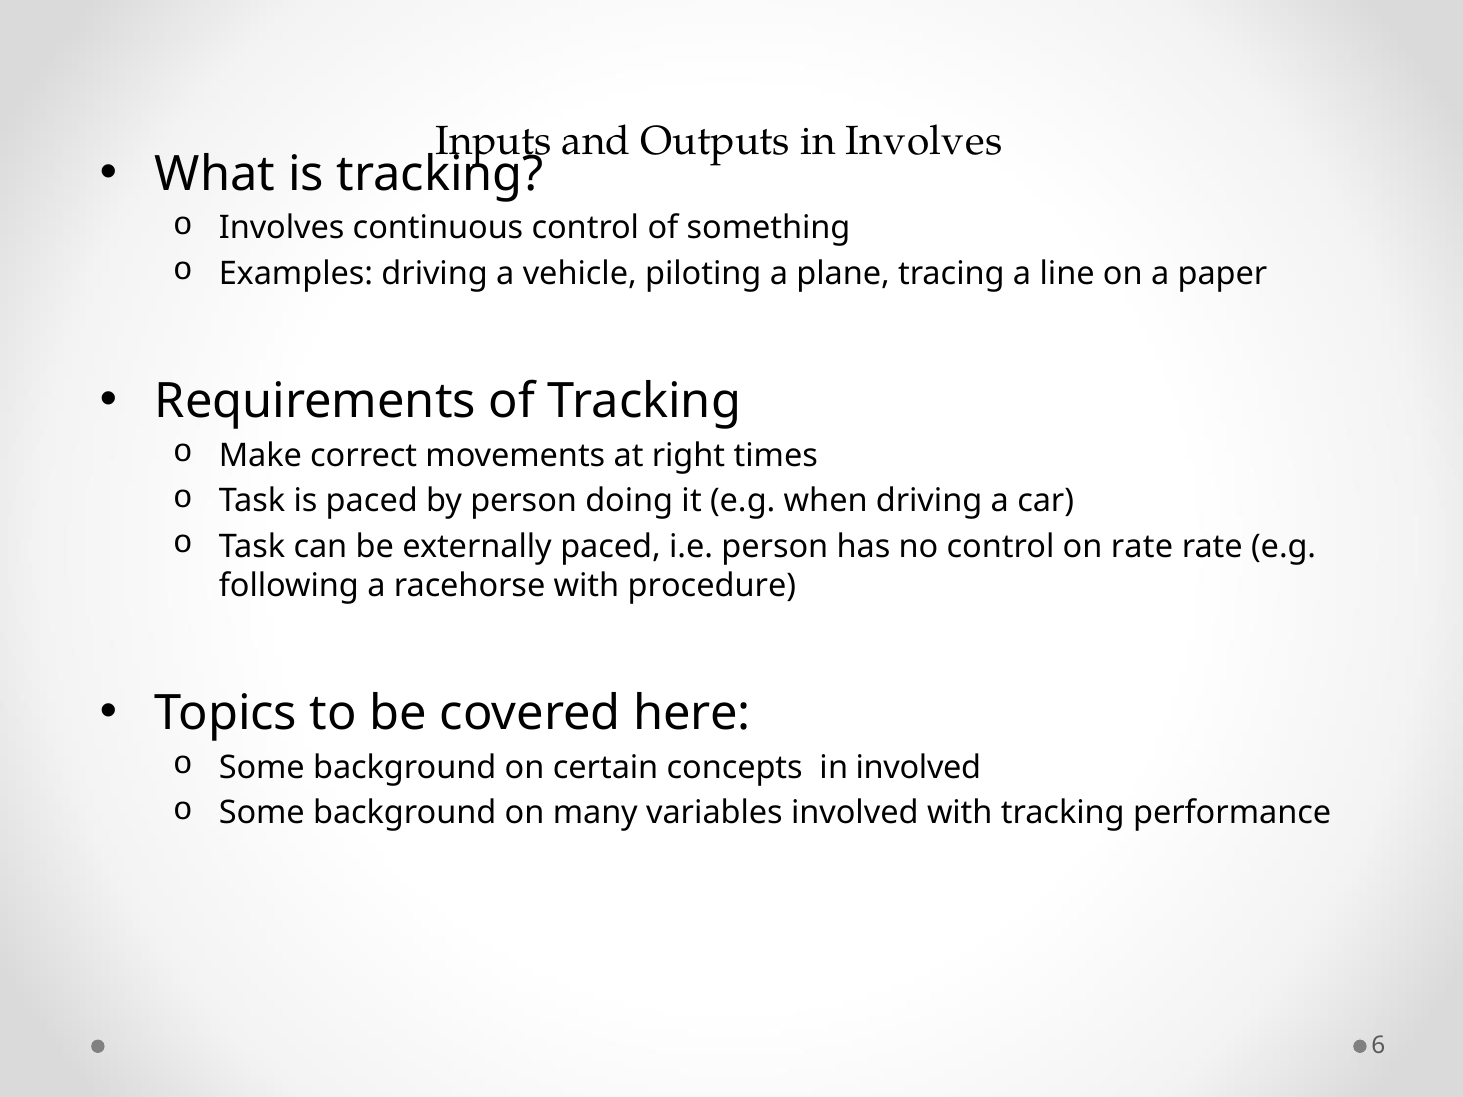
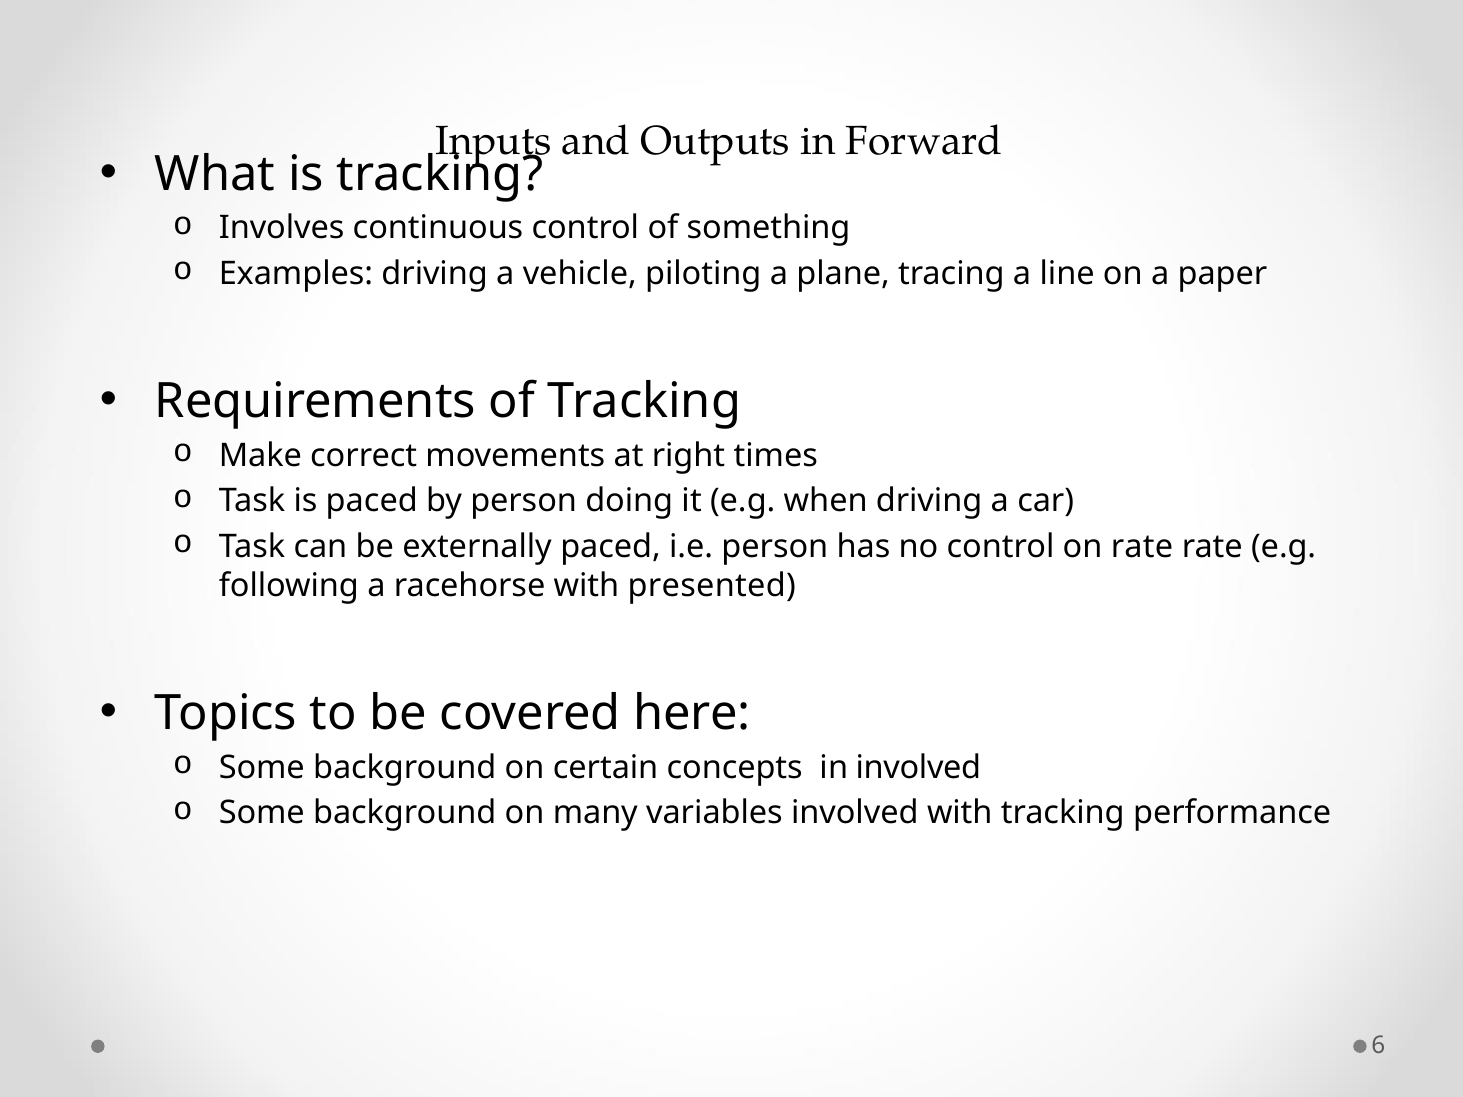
in Involves: Involves -> Forward (924, 141)
procedure: procedure -> presented (712, 586)
